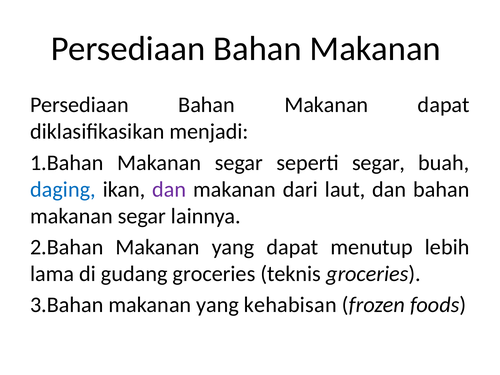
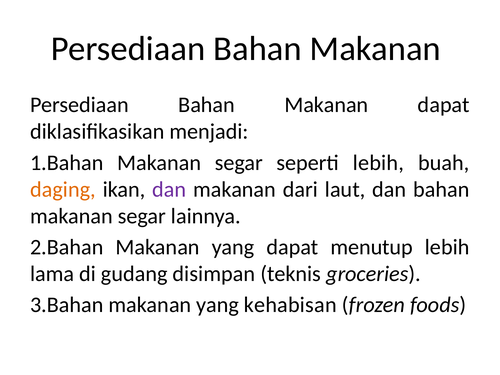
seperti segar: segar -> lebih (378, 163)
daging colour: blue -> orange (63, 189)
gudang groceries: groceries -> disimpan (214, 274)
